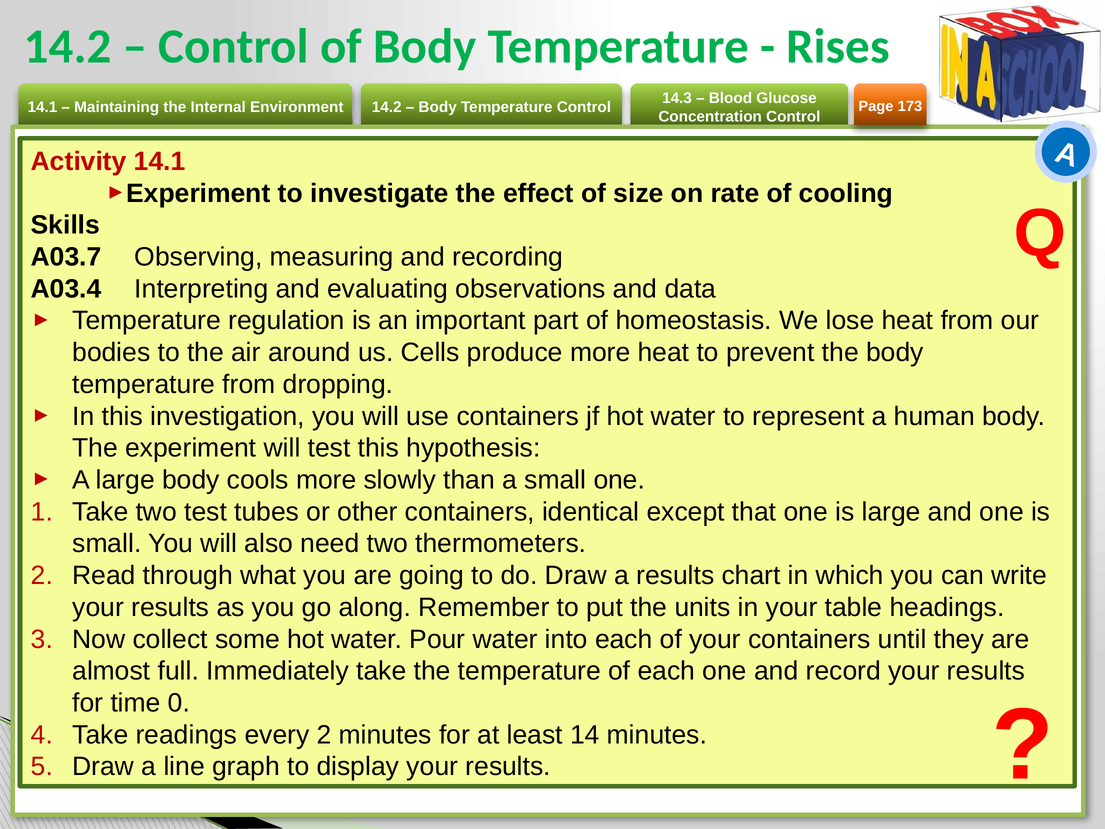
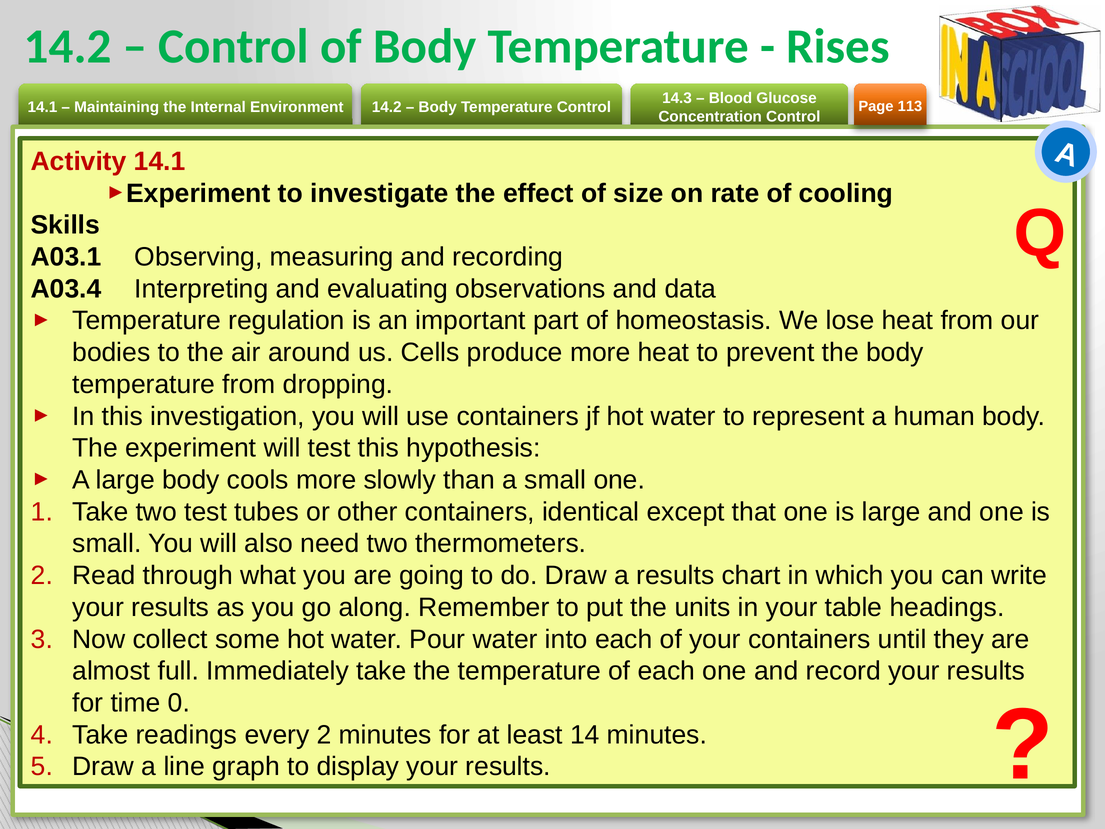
173: 173 -> 113 (910, 106)
A03.7: A03.7 -> A03.1 (66, 257)
